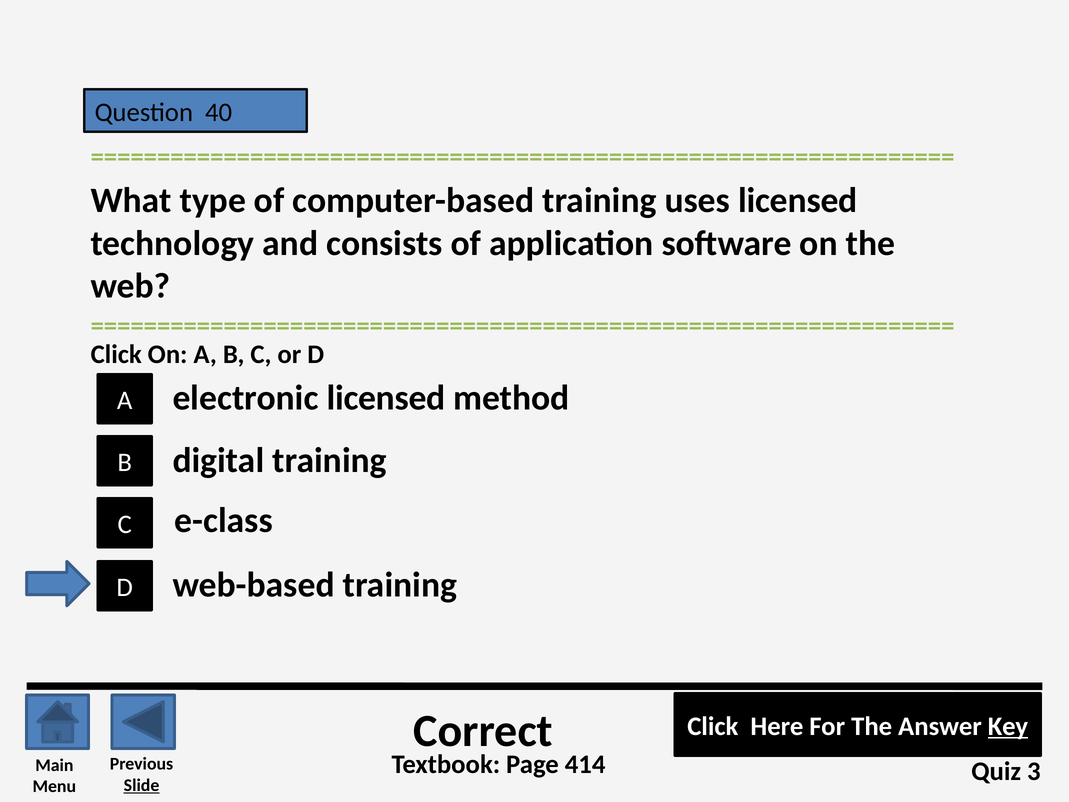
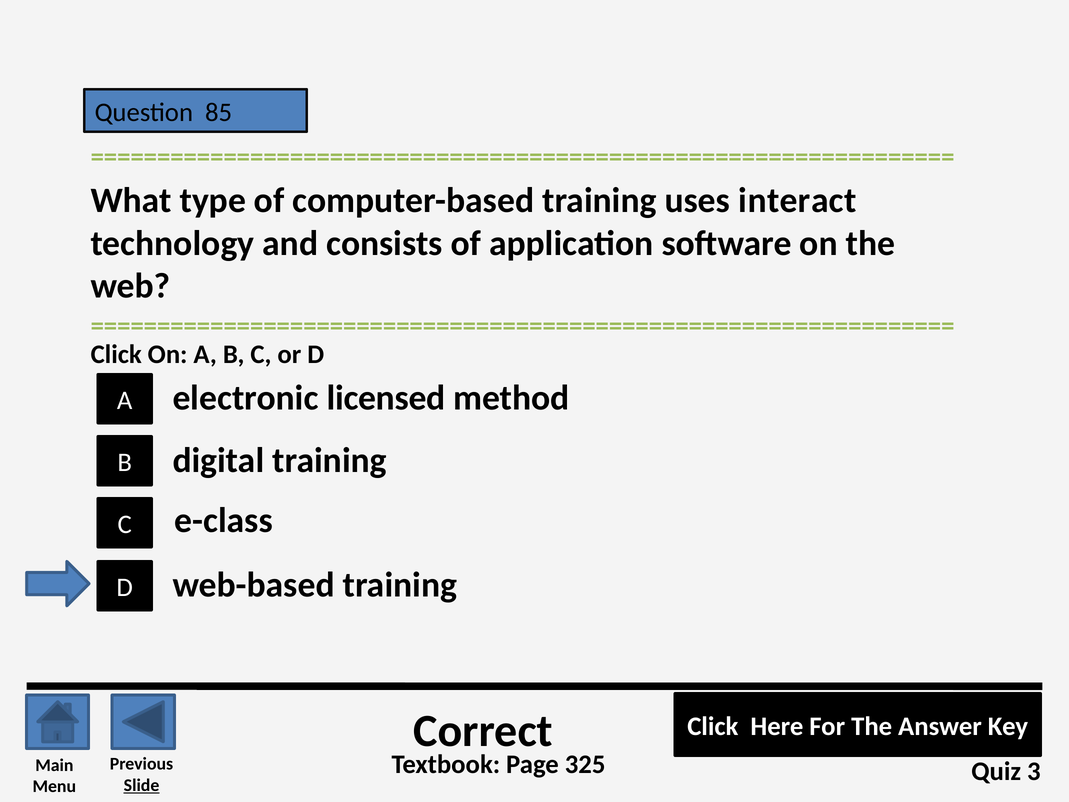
40: 40 -> 85 (219, 112)
uses licensed: licensed -> interact (797, 201)
Key underline: present -> none (1008, 726)
414: 414 -> 325 (585, 764)
